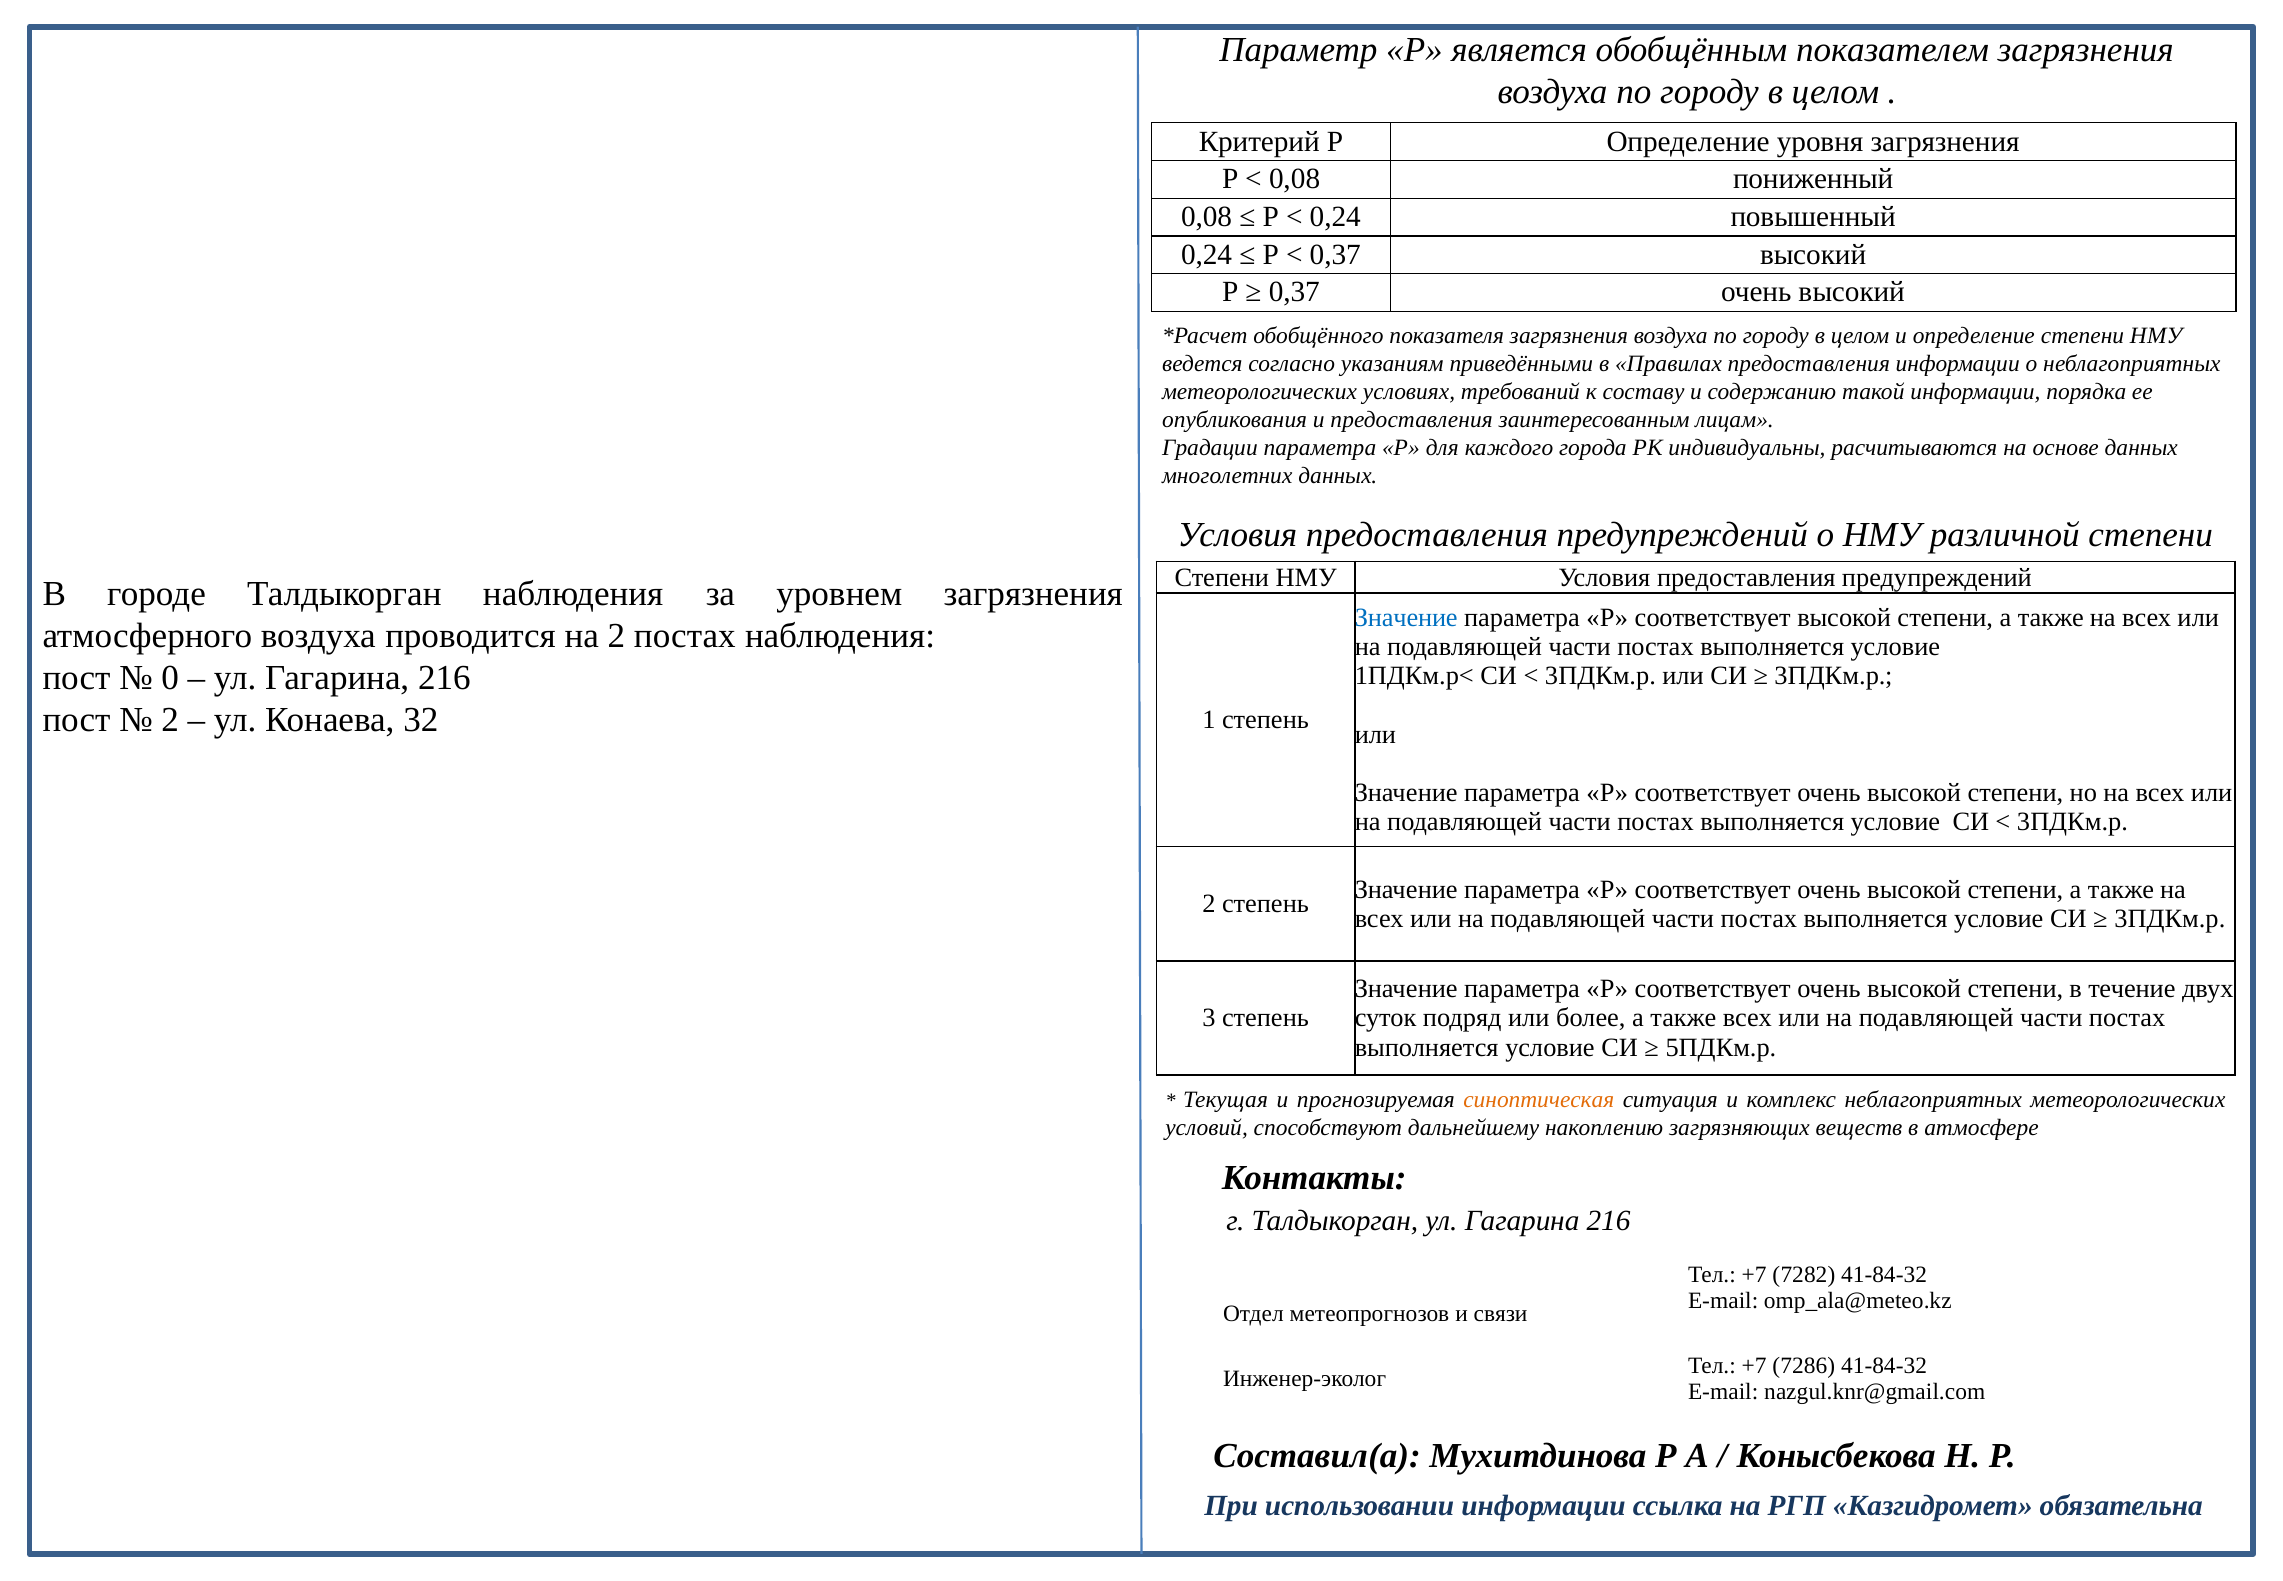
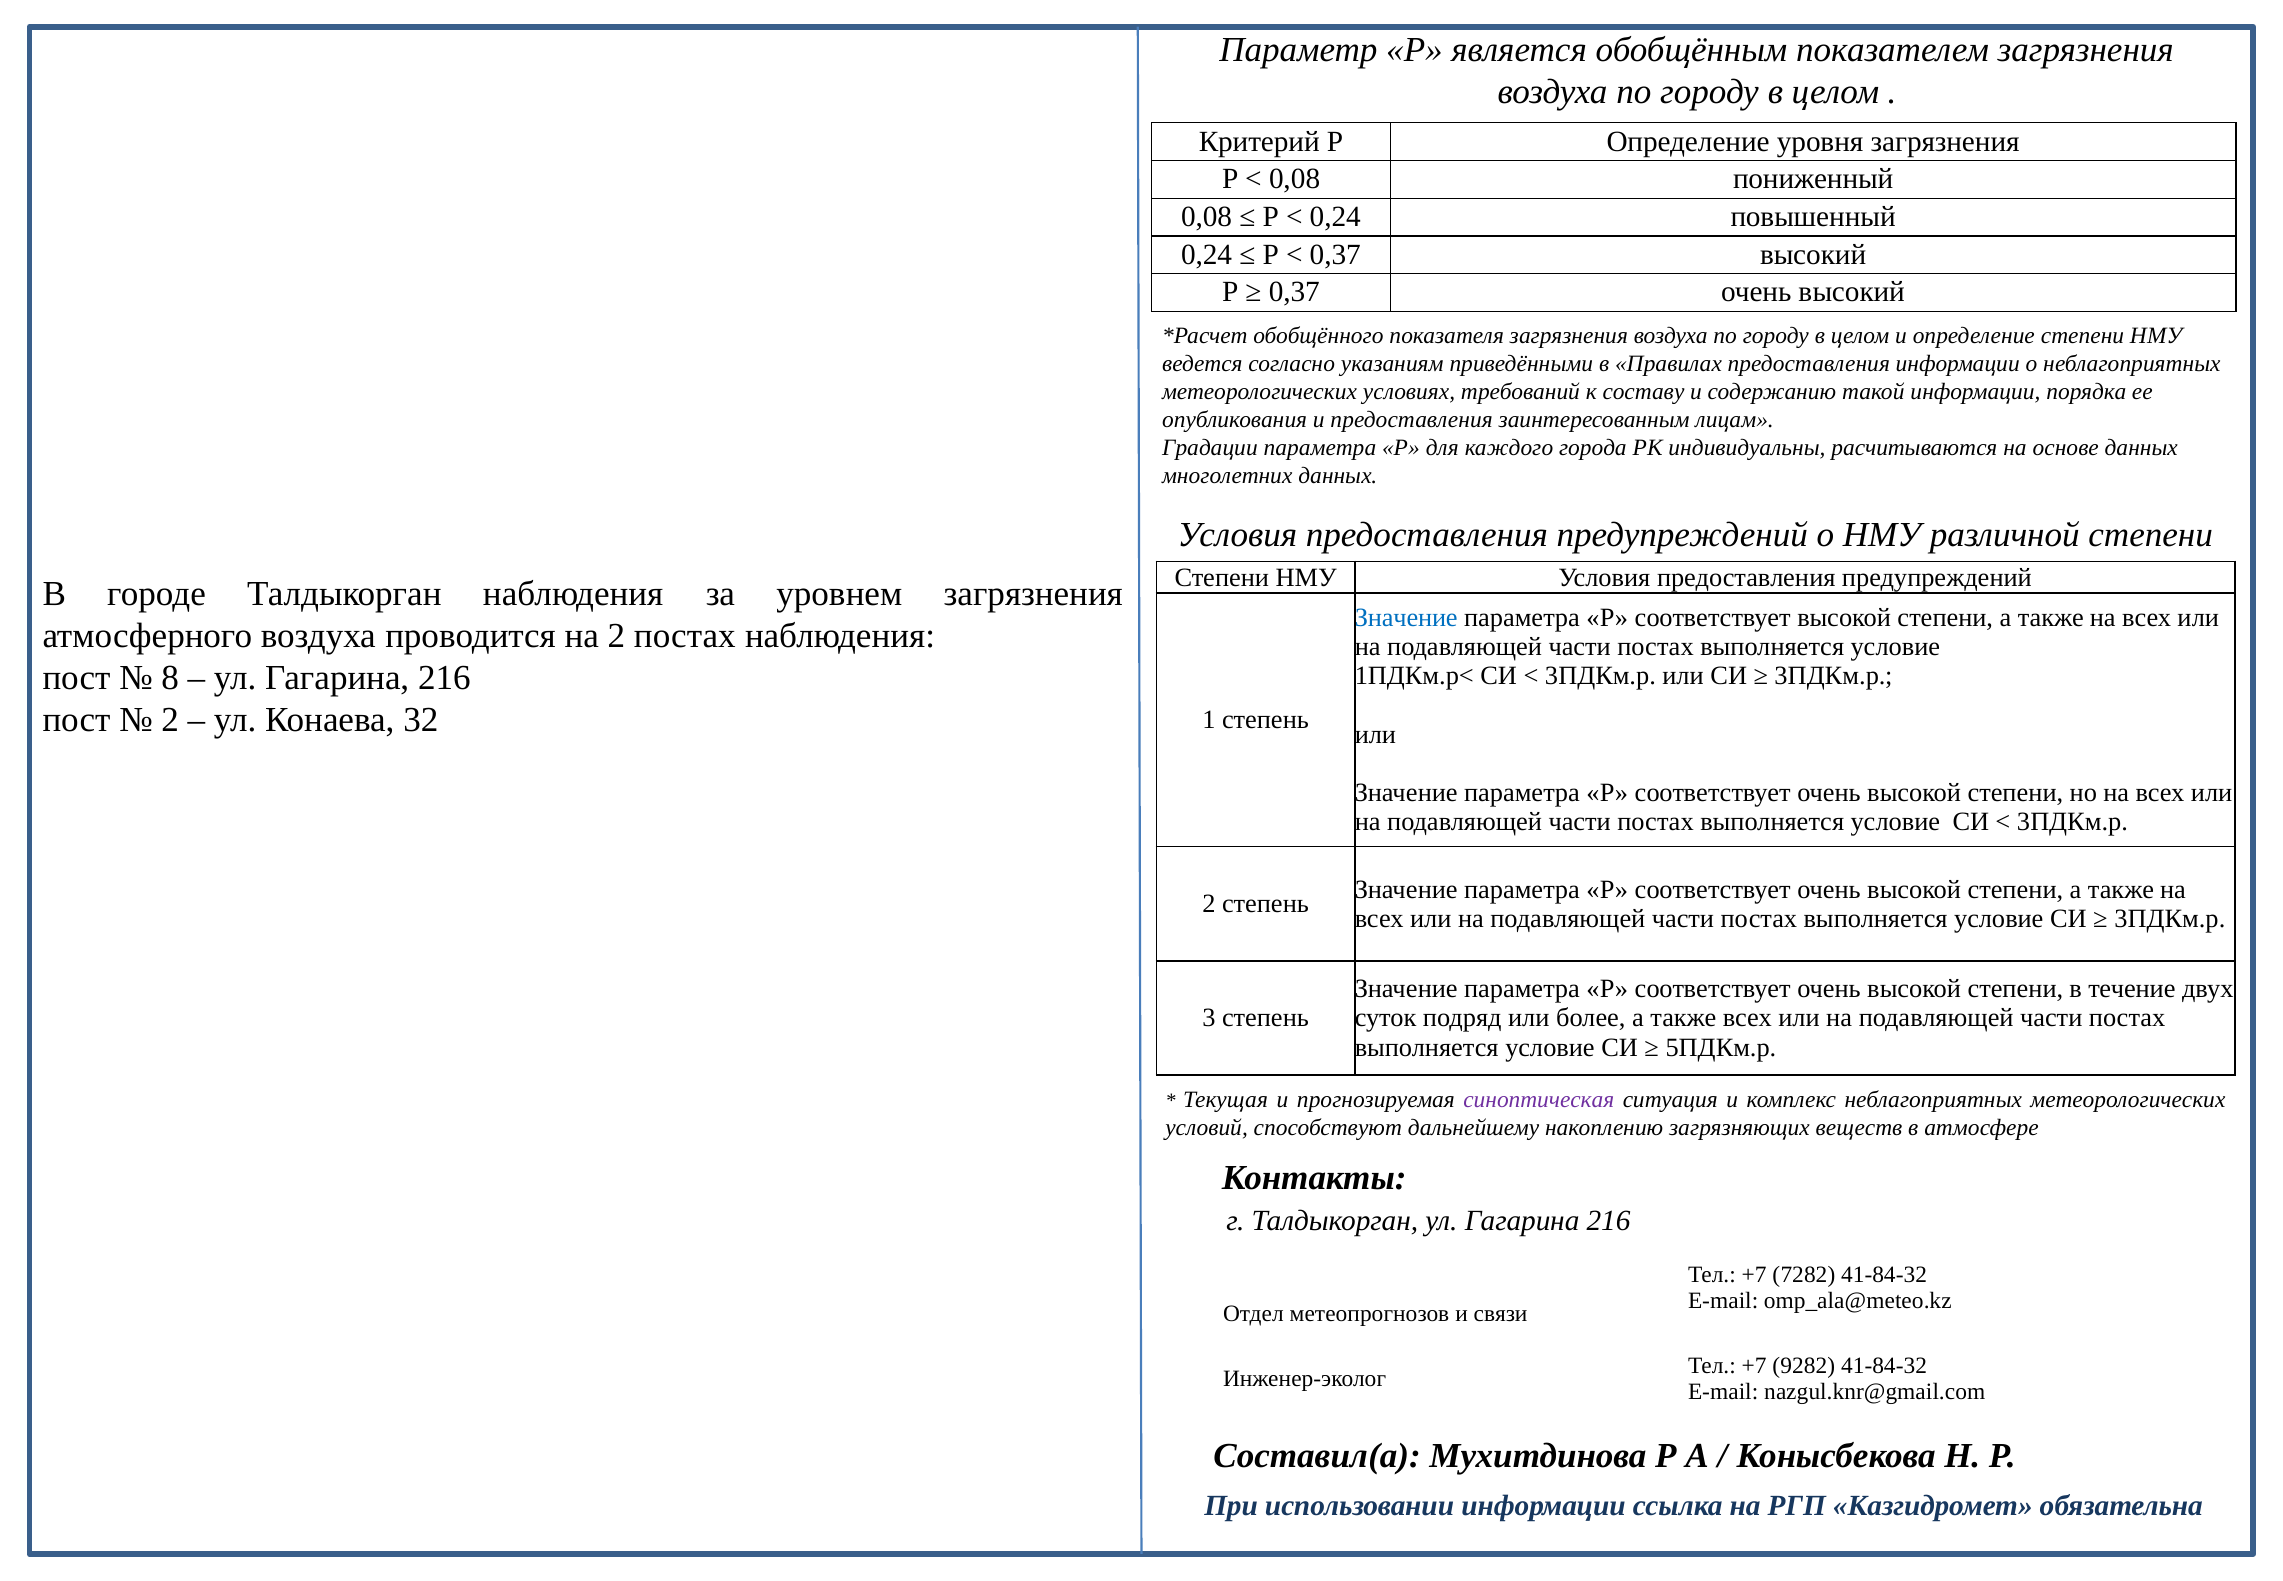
0: 0 -> 8 (170, 678)
синоптическая colour: orange -> purple (1539, 1100)
7286: 7286 -> 9282 (1804, 1365)
